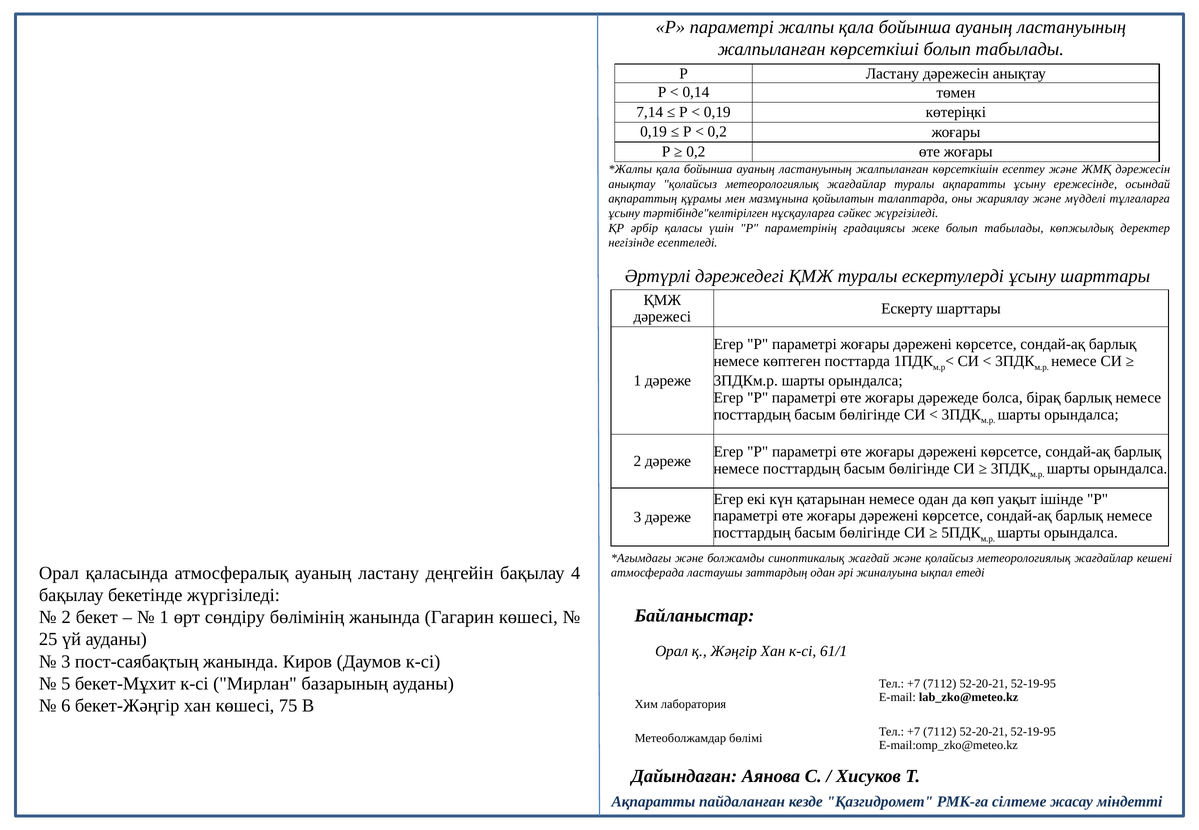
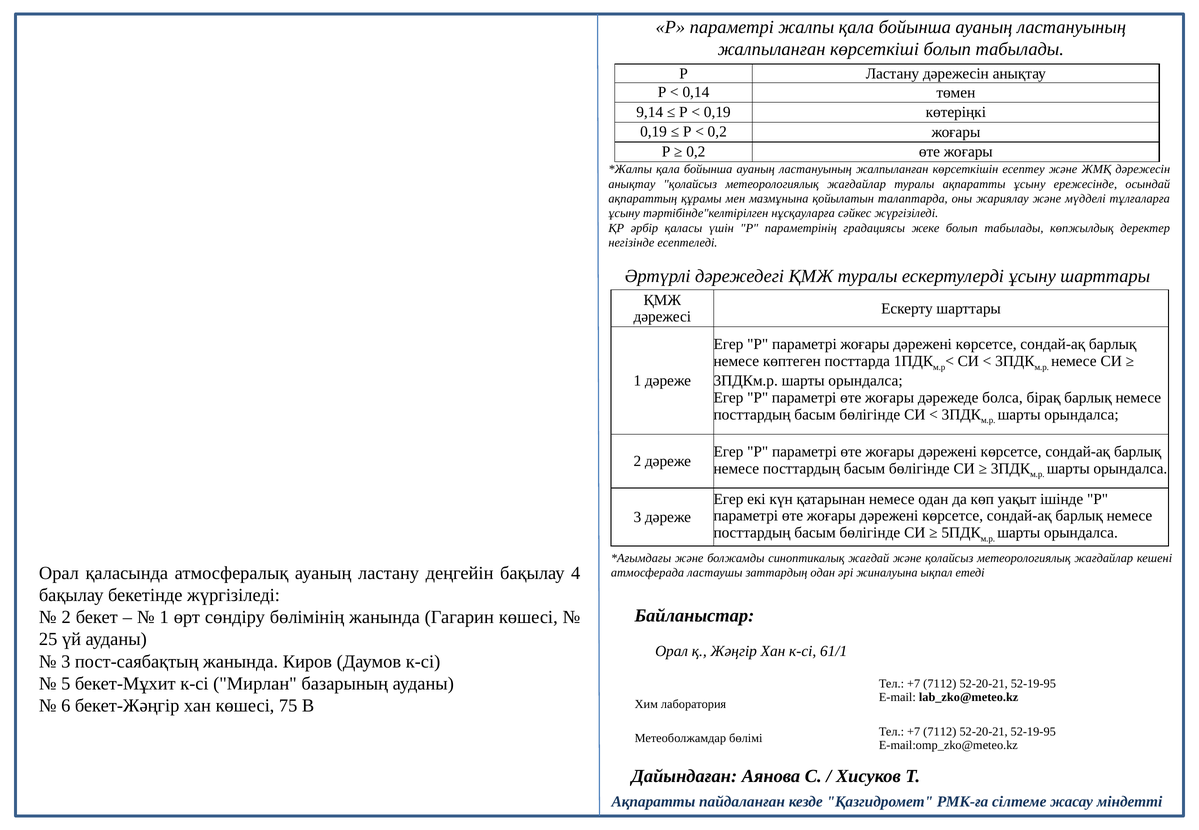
7,14: 7,14 -> 9,14 (650, 112)
